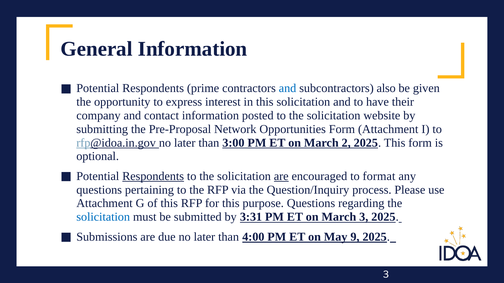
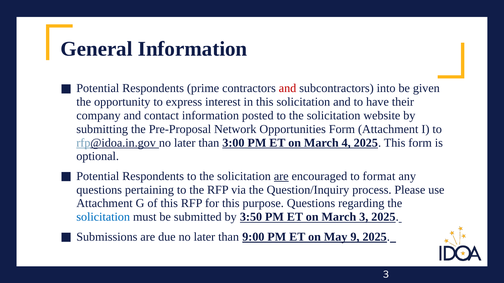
and colour: blue -> red (288, 88)
also: also -> into (386, 88)
2: 2 -> 4 (346, 143)
Respondents underline: present -> none (153, 176)
3:31: 3:31 -> 3:50 (251, 217)
4:00: 4:00 -> 9:00 (253, 237)
